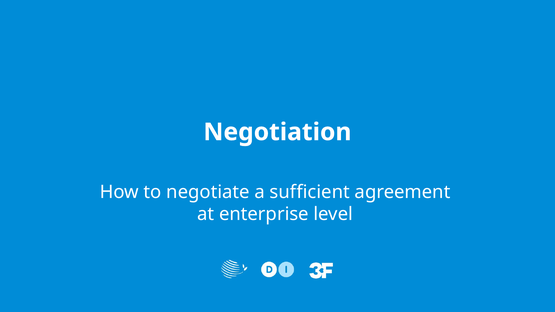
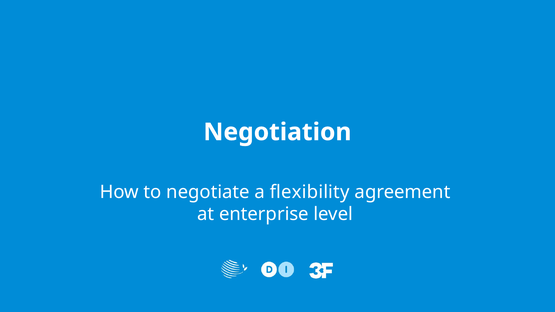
sufficient: sufficient -> flexibility (310, 192)
